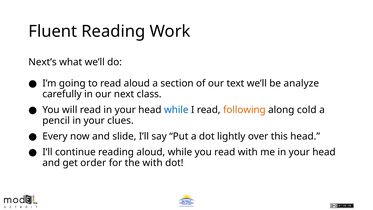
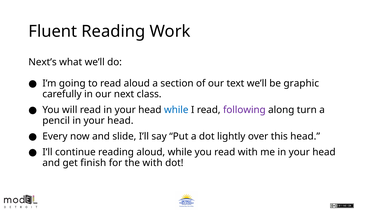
analyze: analyze -> graphic (301, 83)
following colour: orange -> purple (244, 110)
cold: cold -> turn (307, 110)
pencil in your clues: clues -> head (120, 120)
order: order -> finish (93, 163)
